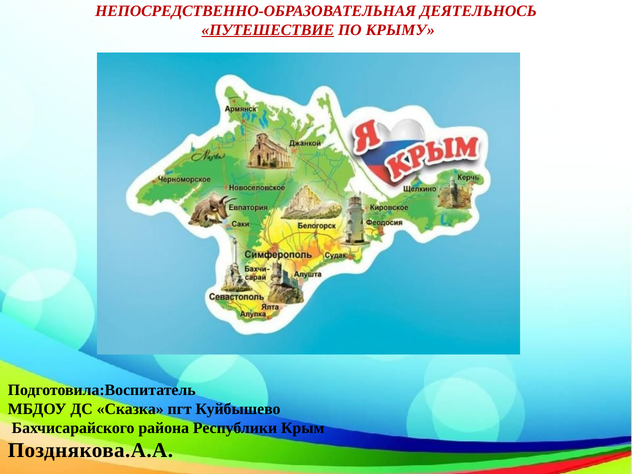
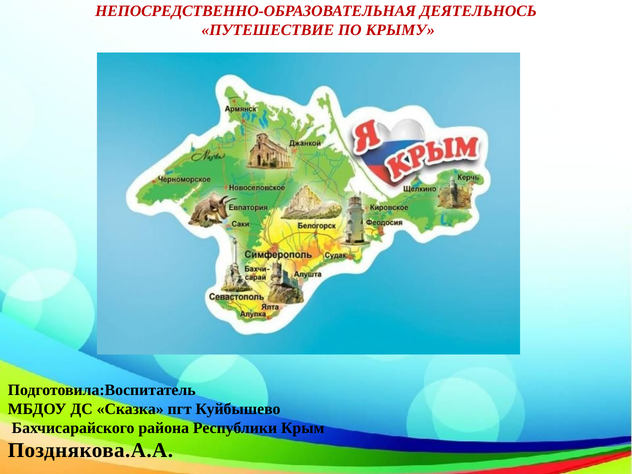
ПУТЕШЕСТВИЕ underline: present -> none (268, 30)
